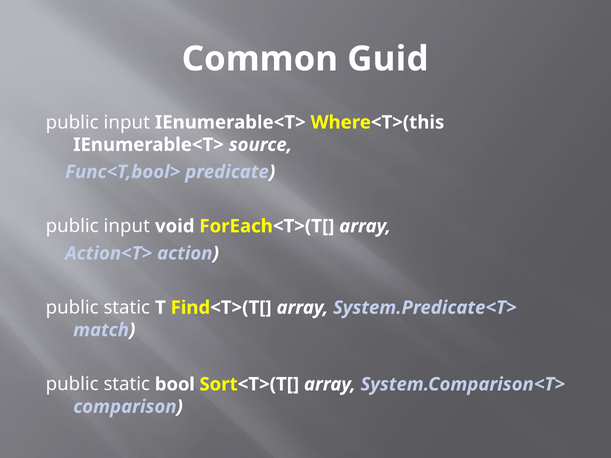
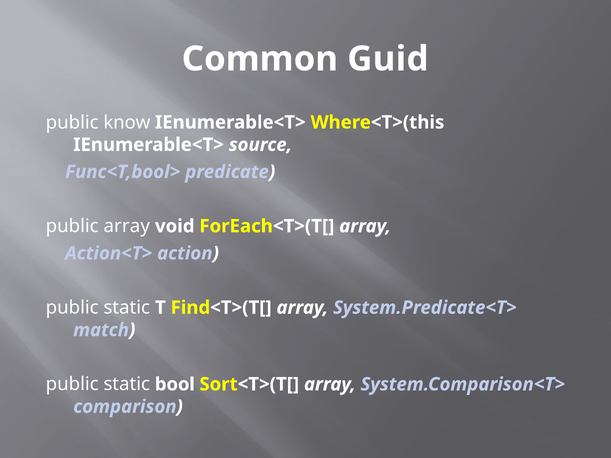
input: input -> know (127, 122)
input: input -> array (127, 226)
